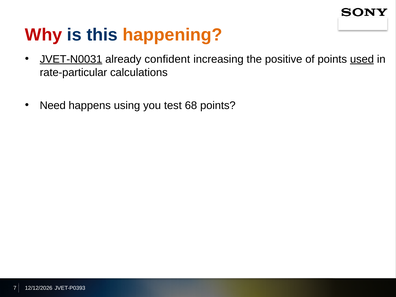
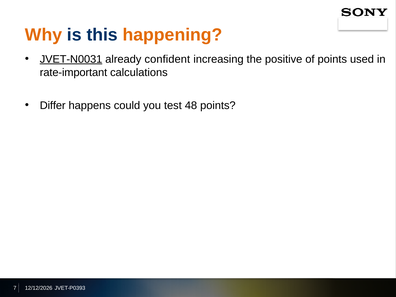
Why colour: red -> orange (44, 35)
used underline: present -> none (362, 59)
rate-particular: rate-particular -> rate-important (73, 72)
Need: Need -> Differ (53, 105)
using: using -> could (127, 105)
68: 68 -> 48 (191, 105)
